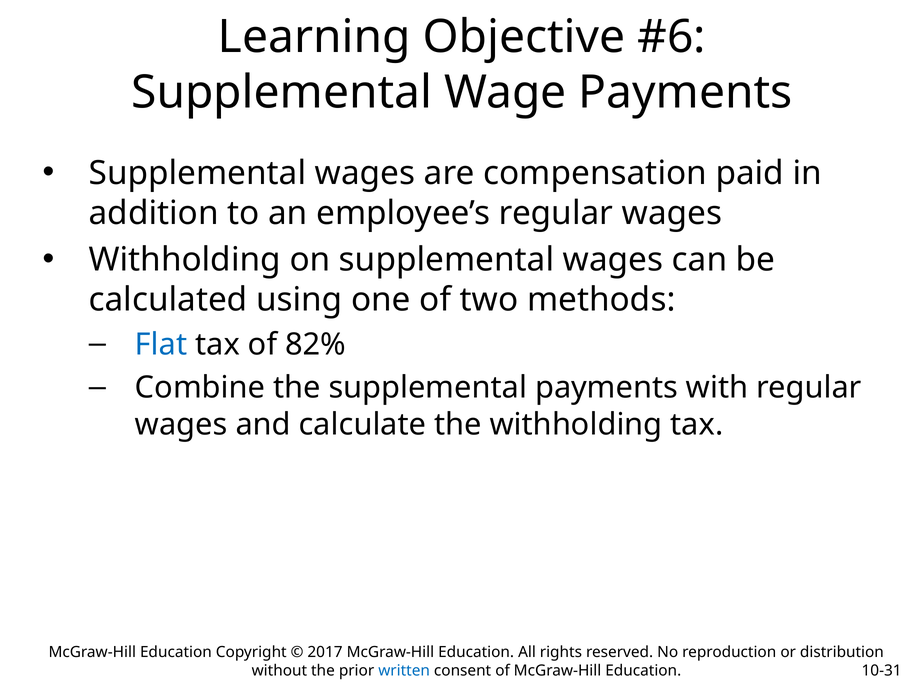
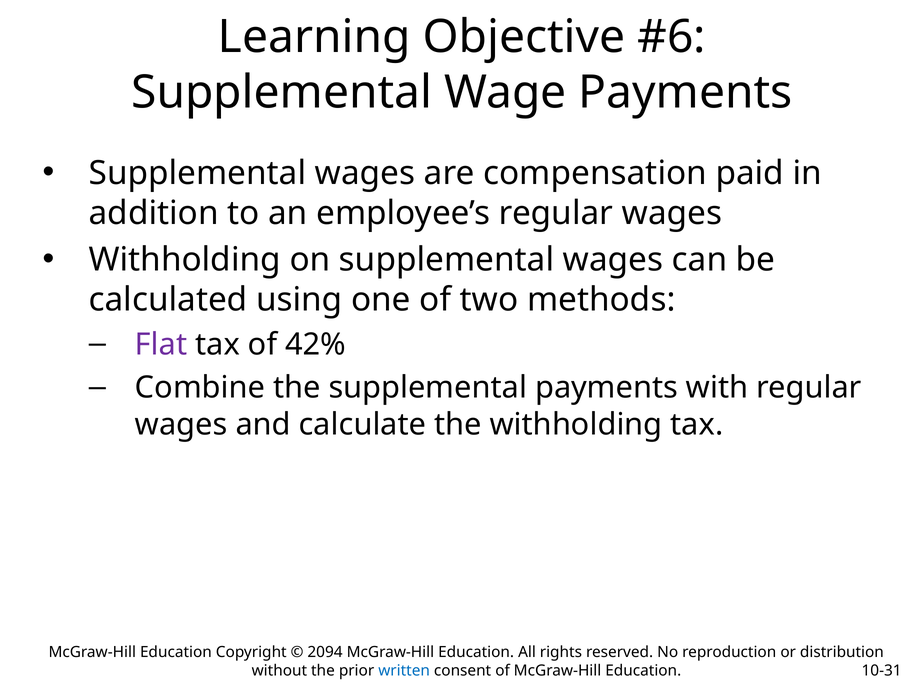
Flat colour: blue -> purple (161, 344)
82%: 82% -> 42% (315, 344)
2017: 2017 -> 2094 (325, 652)
